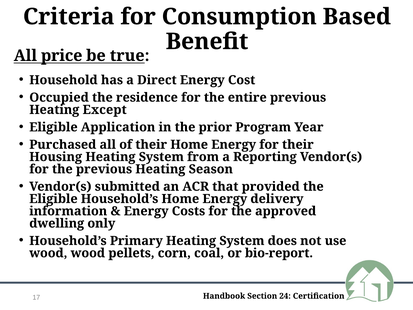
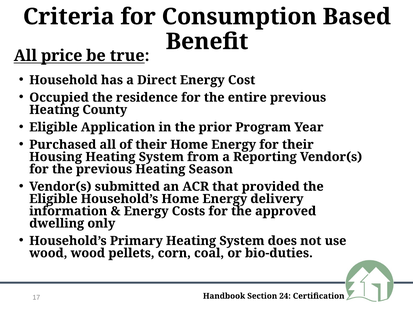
Except: Except -> County (105, 110)
bio-report: bio-report -> bio-duties (279, 253)
